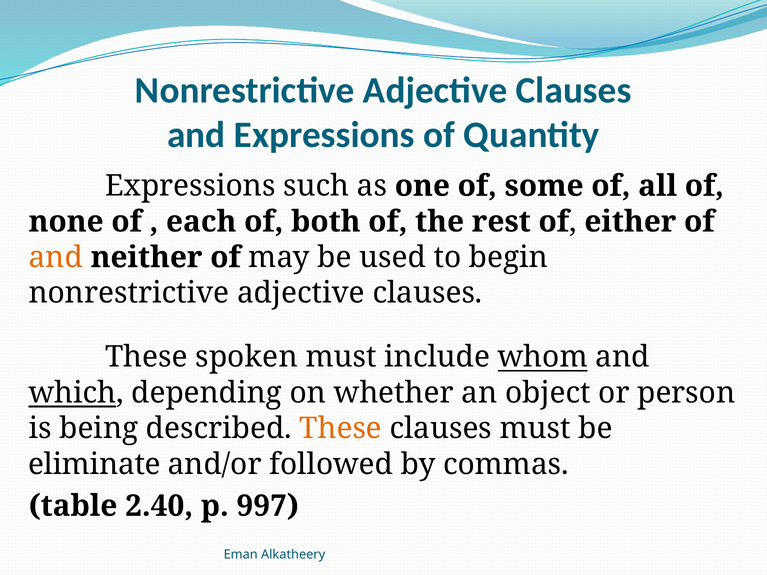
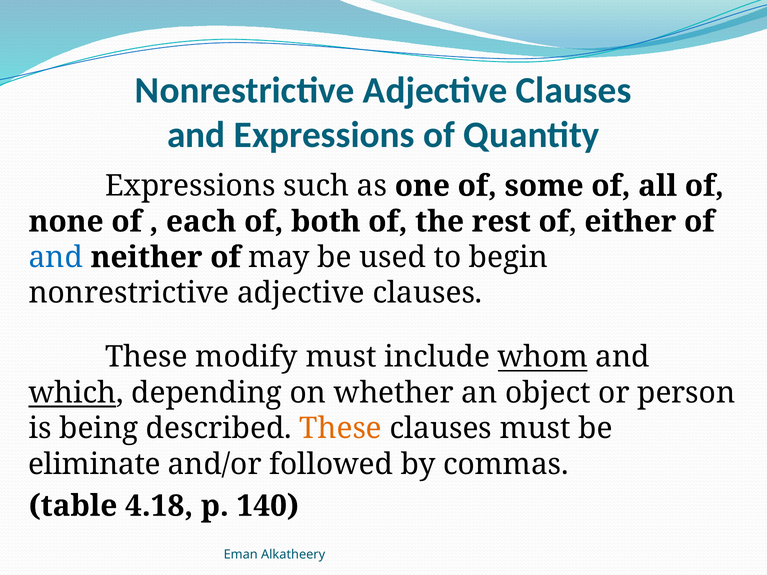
and colour: orange -> blue (56, 257)
spoken: spoken -> modify (247, 357)
2.40: 2.40 -> 4.18 (159, 506)
997: 997 -> 140 (268, 506)
